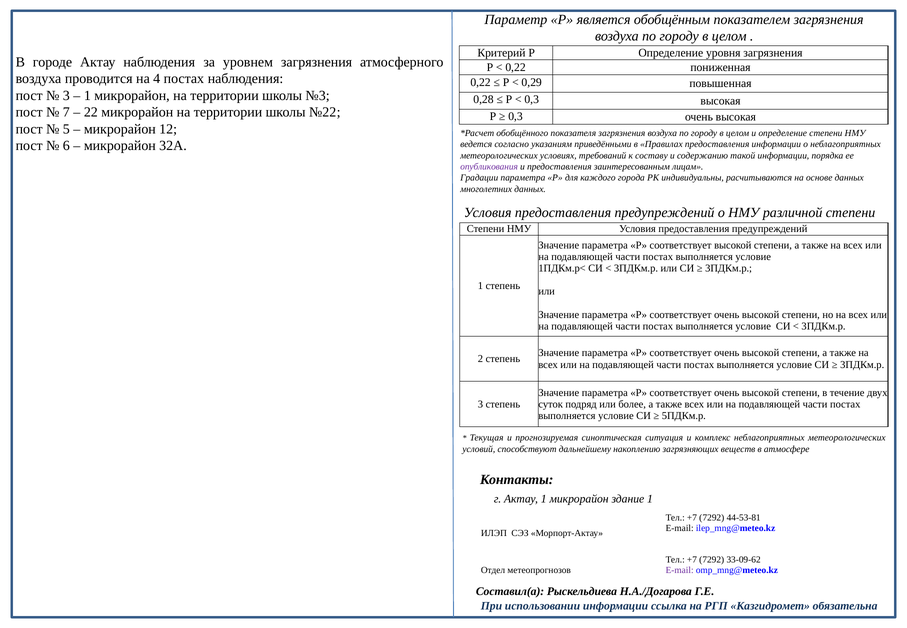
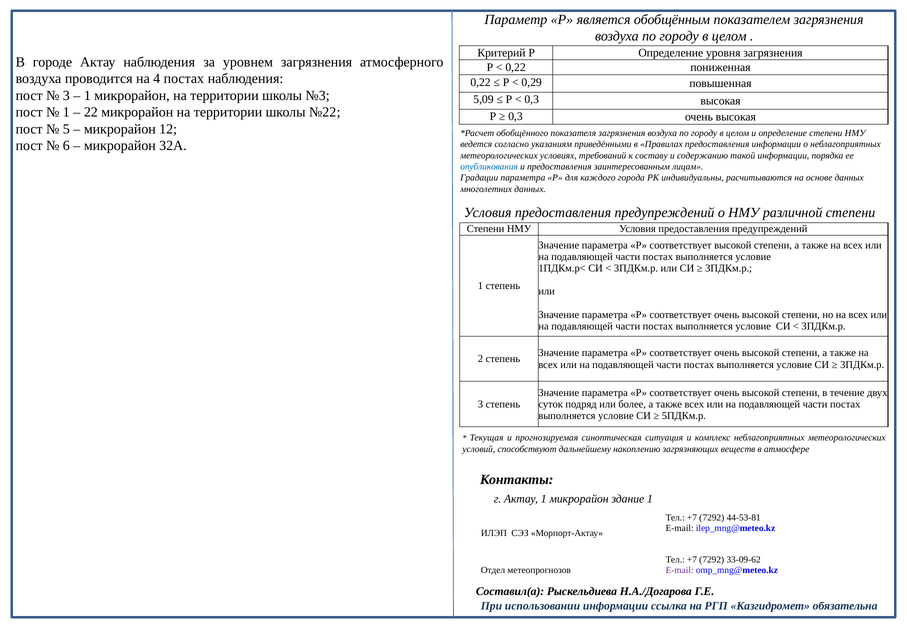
0,28: 0,28 -> 5,09 (483, 99)
7: 7 -> 1 (66, 112)
опубликования colour: purple -> blue (489, 167)
